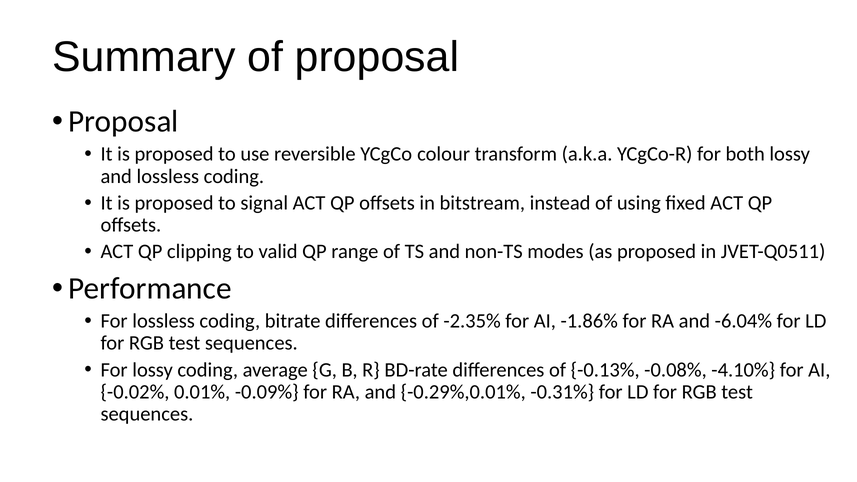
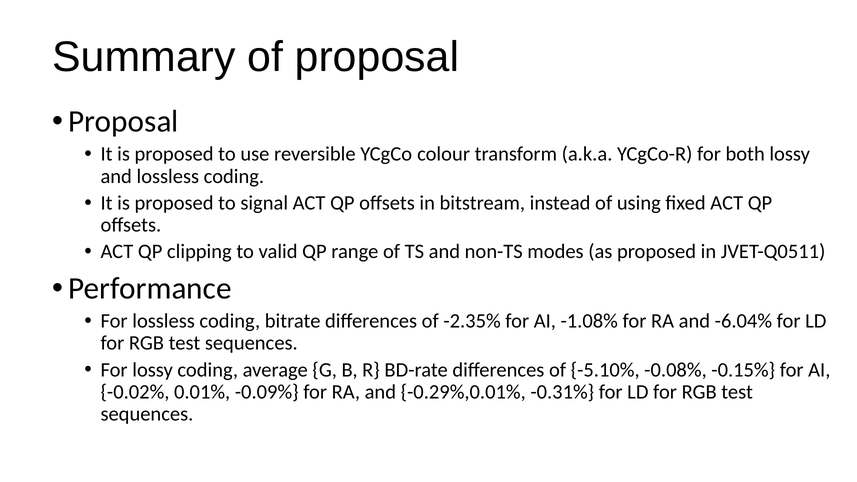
-1.86%: -1.86% -> -1.08% (589, 321)
-0.13%: -0.13% -> -5.10% (605, 370)
-4.10%: -4.10% -> -0.15% (743, 370)
